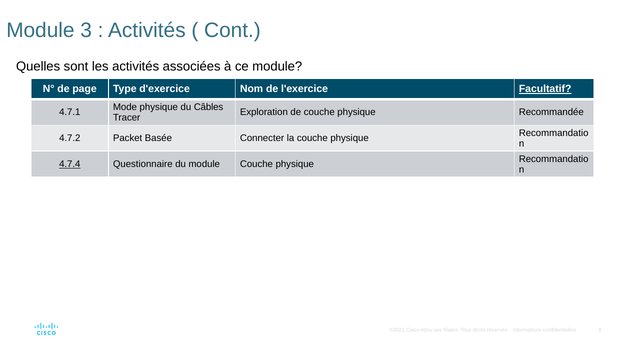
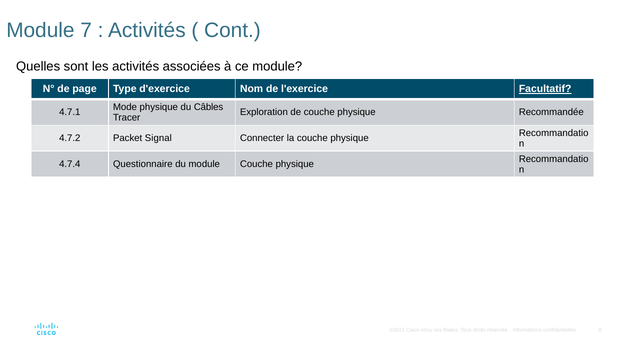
3: 3 -> 7 (86, 30)
Basée: Basée -> Signal (158, 138)
4.7.4 underline: present -> none (70, 164)
